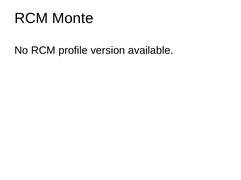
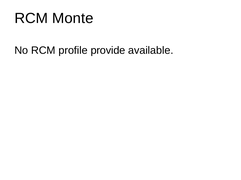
version: version -> provide (108, 51)
